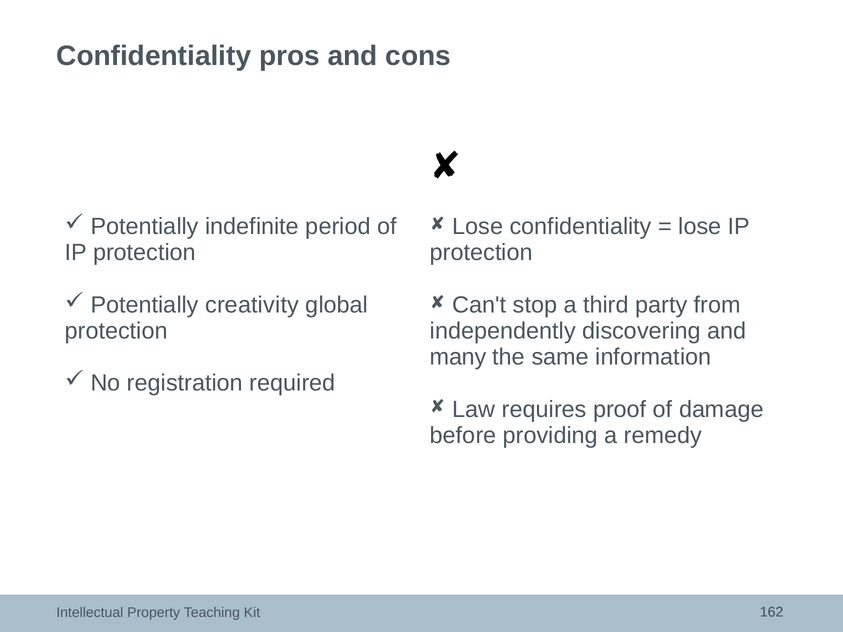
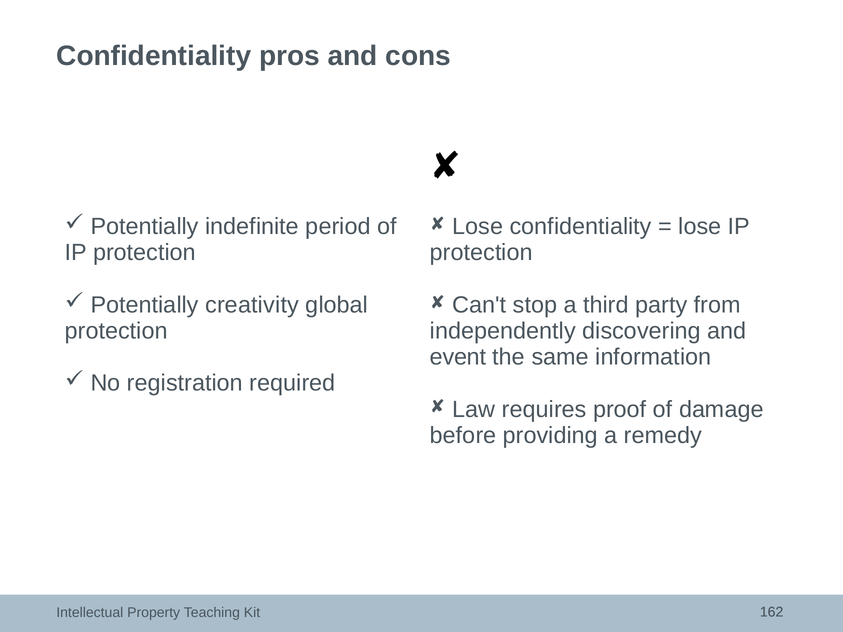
many: many -> event (458, 357)
